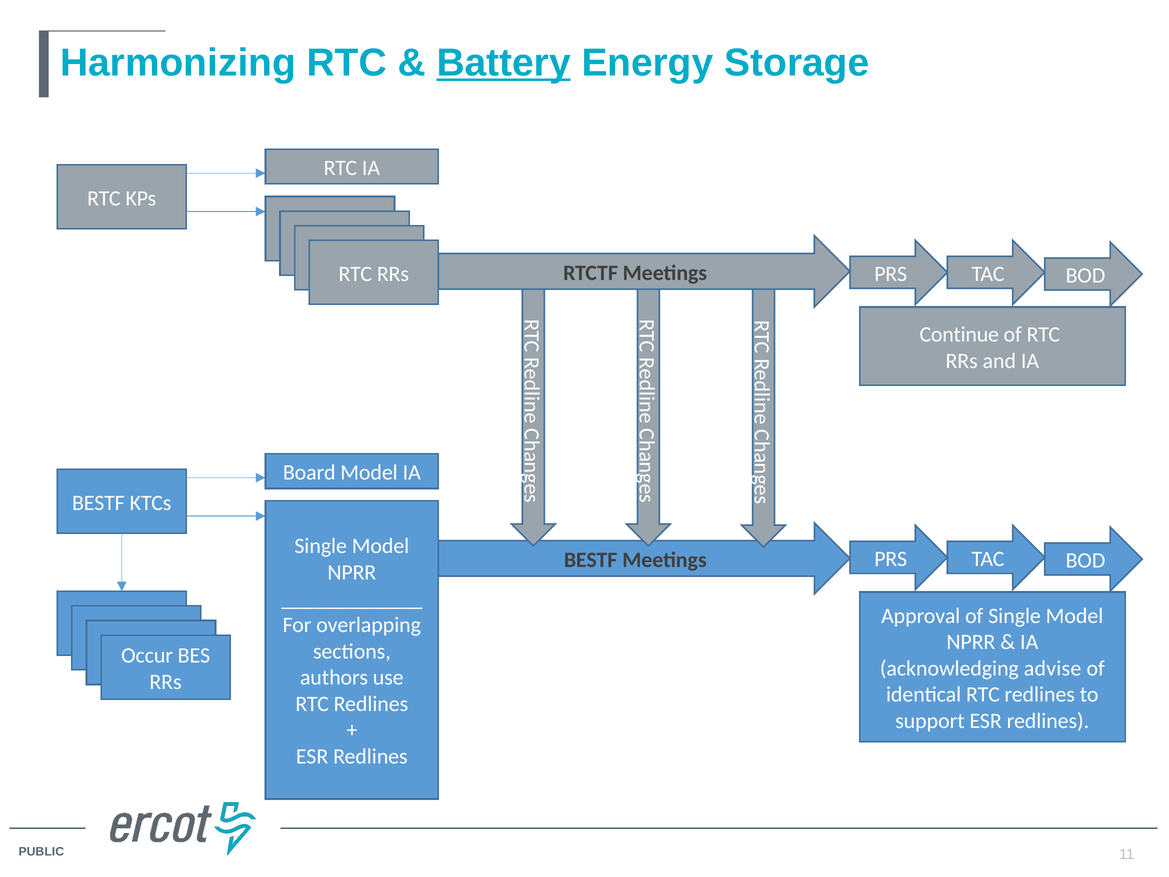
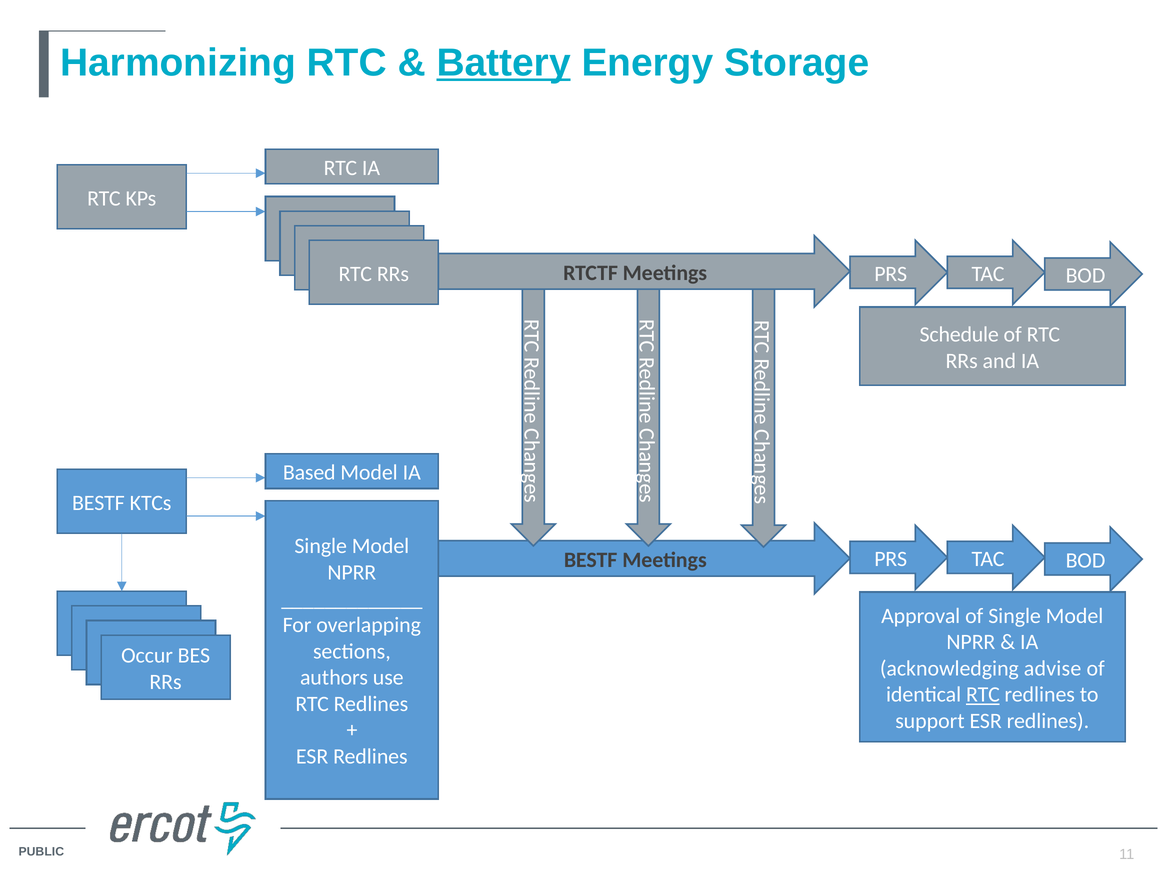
Continue: Continue -> Schedule (959, 334)
Board: Board -> Based (309, 472)
RTC underline: none -> present (983, 694)
